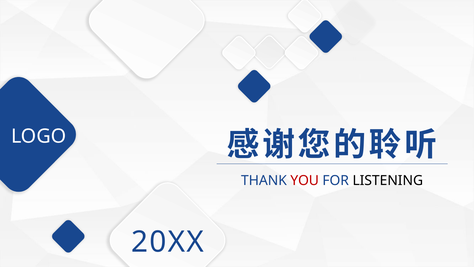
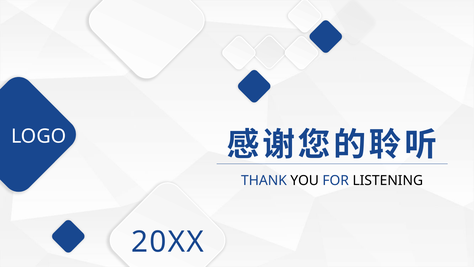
YOU colour: red -> black (305, 180)
